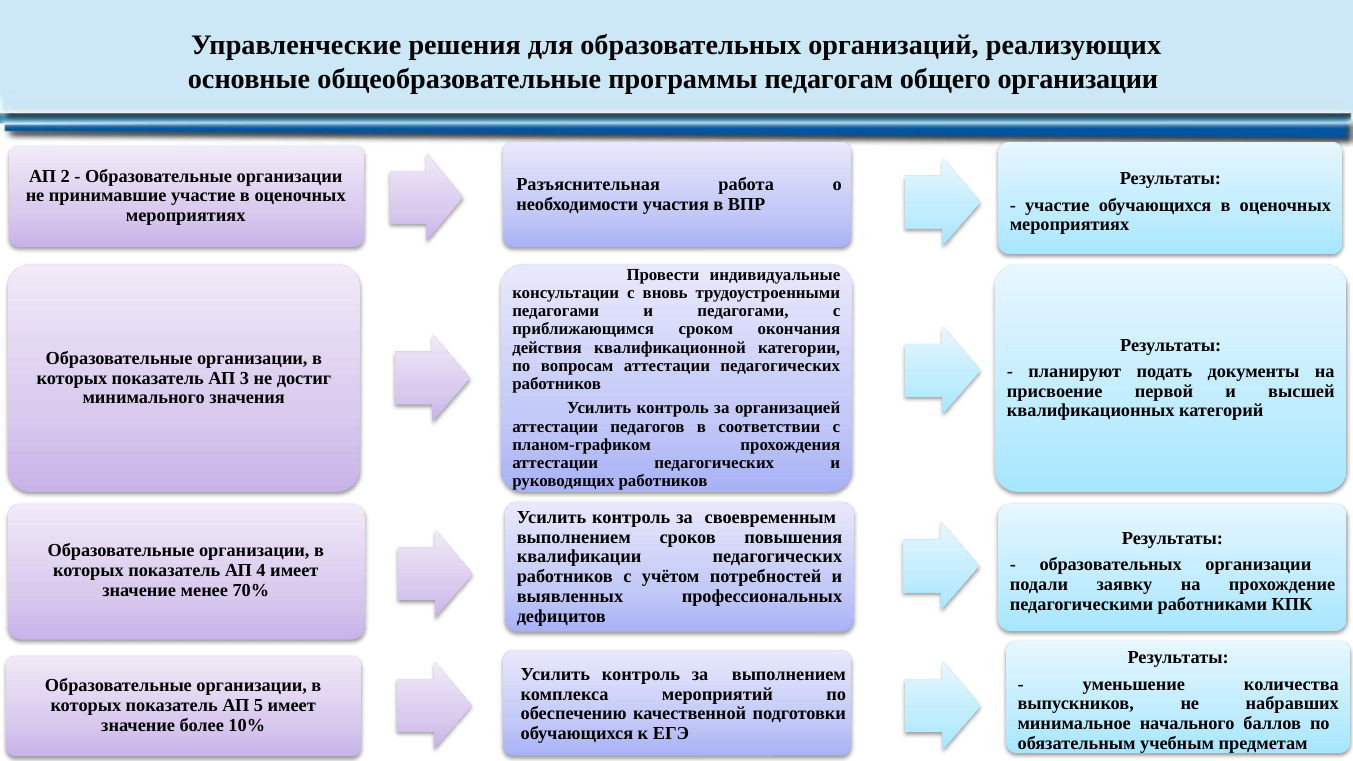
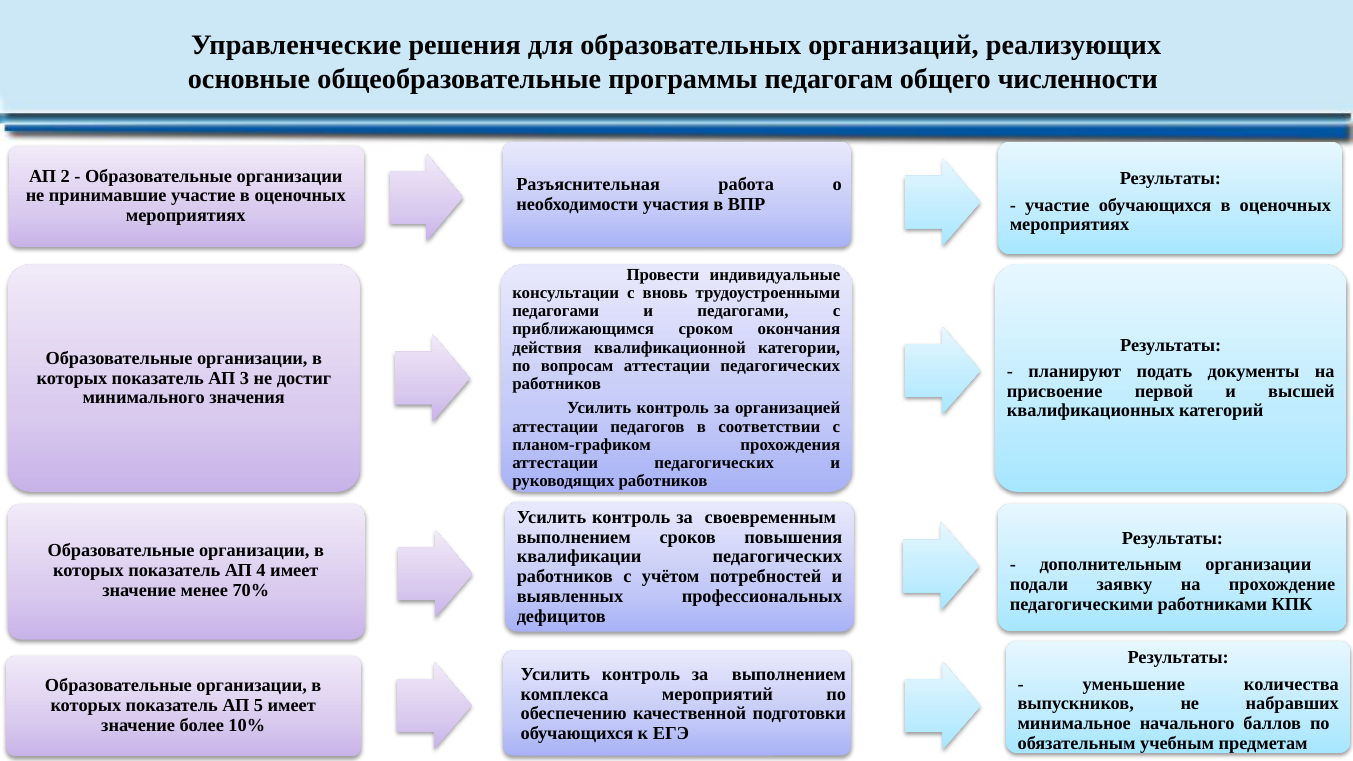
общего организации: организации -> численности (1078, 79)
образовательных: образовательных -> дополнительным (1111, 565)
